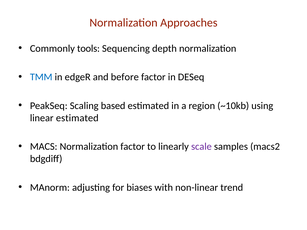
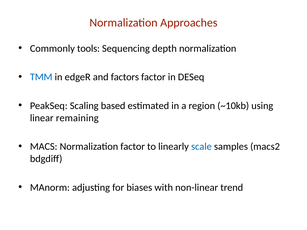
before: before -> factors (125, 77)
linear estimated: estimated -> remaining (77, 118)
scale colour: purple -> blue (201, 147)
